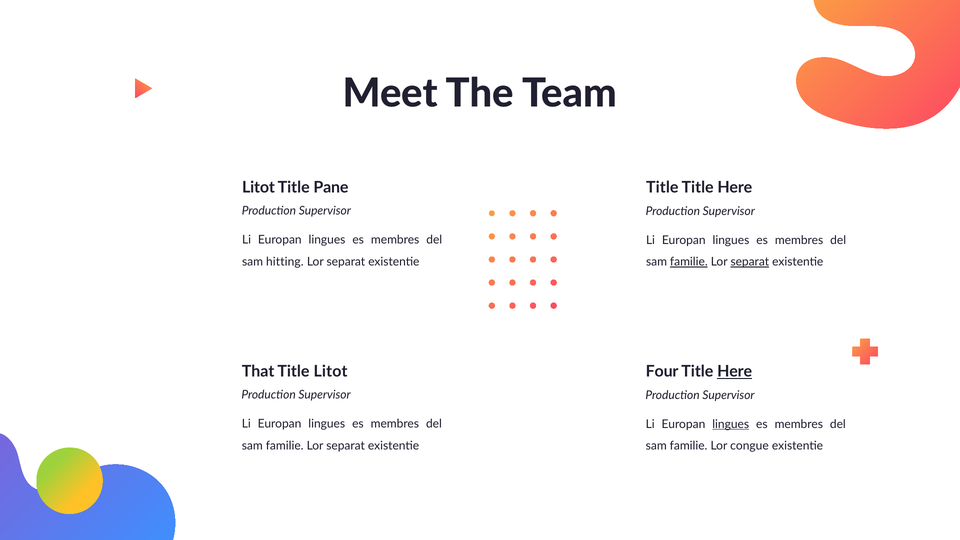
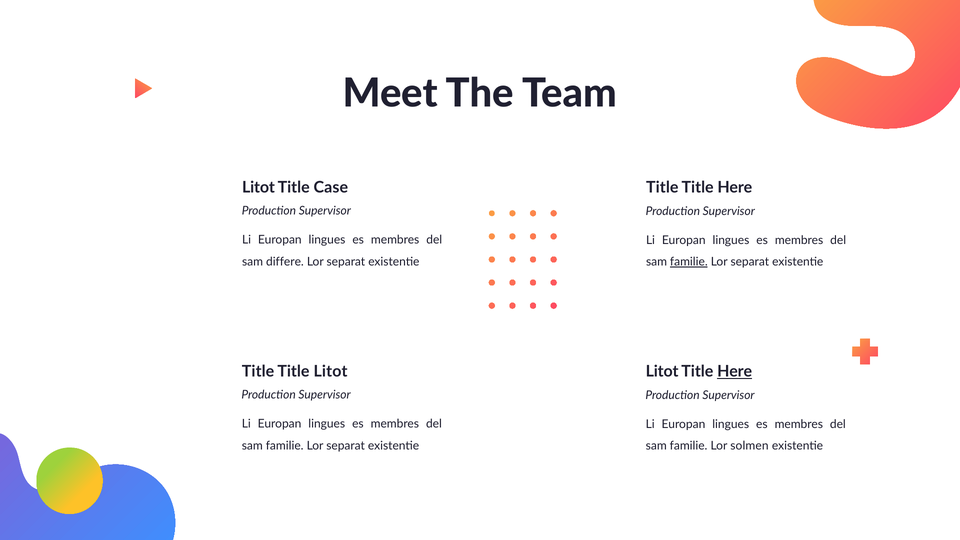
Pane: Pane -> Case (331, 187)
hitting: hitting -> differe (285, 262)
separat underline: present -> none (750, 262)
That: That -> Title (258, 371)
Four: Four -> Litot (662, 372)
lingues underline: present -> none (731, 424)
congue: congue -> solmen (749, 446)
